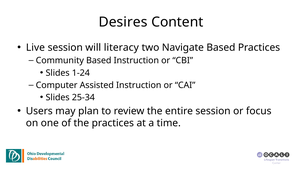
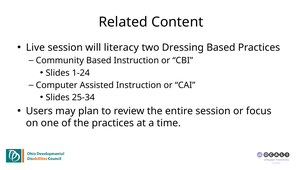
Desires: Desires -> Related (123, 22)
Navigate: Navigate -> Dressing (183, 48)
